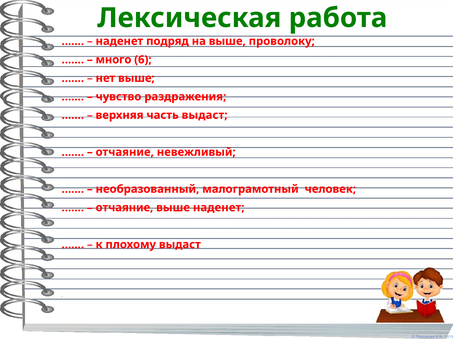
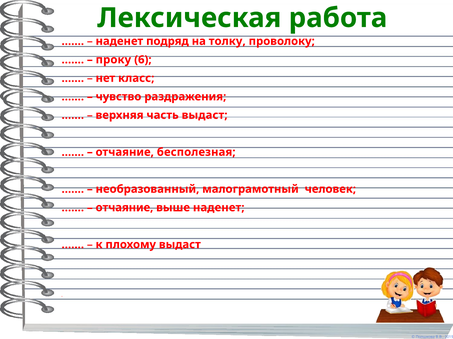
на выше: выше -> толку (227, 41)
много: много -> проку (113, 60)
нет выше: выше -> класс (136, 78)
невежливый: невежливый -> бесполезная (196, 152)
